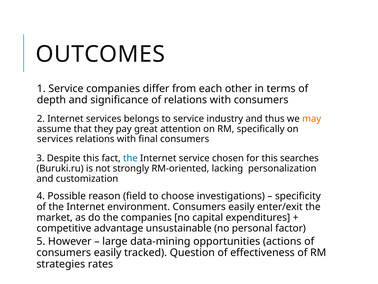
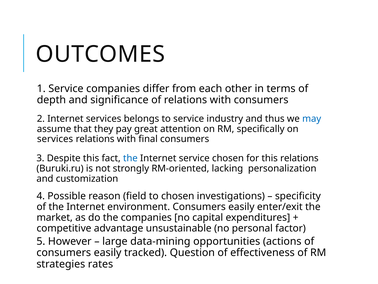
may colour: orange -> blue (312, 118)
this searches: searches -> relations (299, 158)
to choose: choose -> chosen (178, 196)
